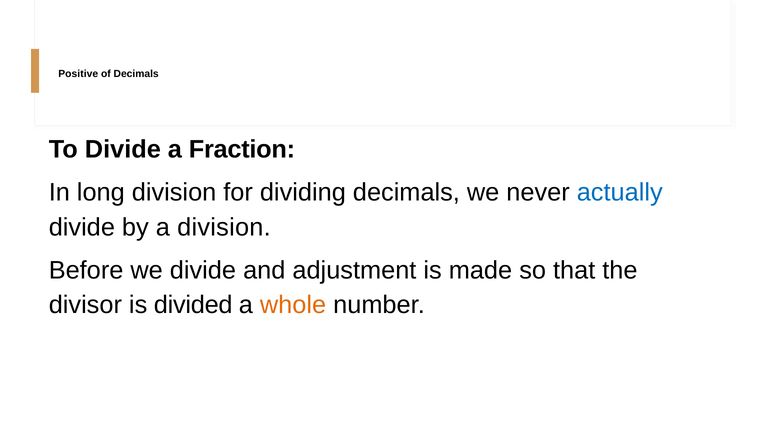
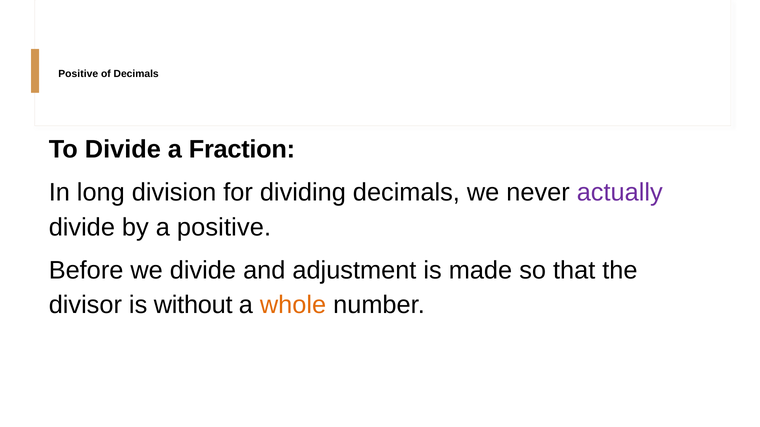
actually colour: blue -> purple (620, 193)
a division: division -> positive (224, 228)
divided: divided -> without (193, 305)
